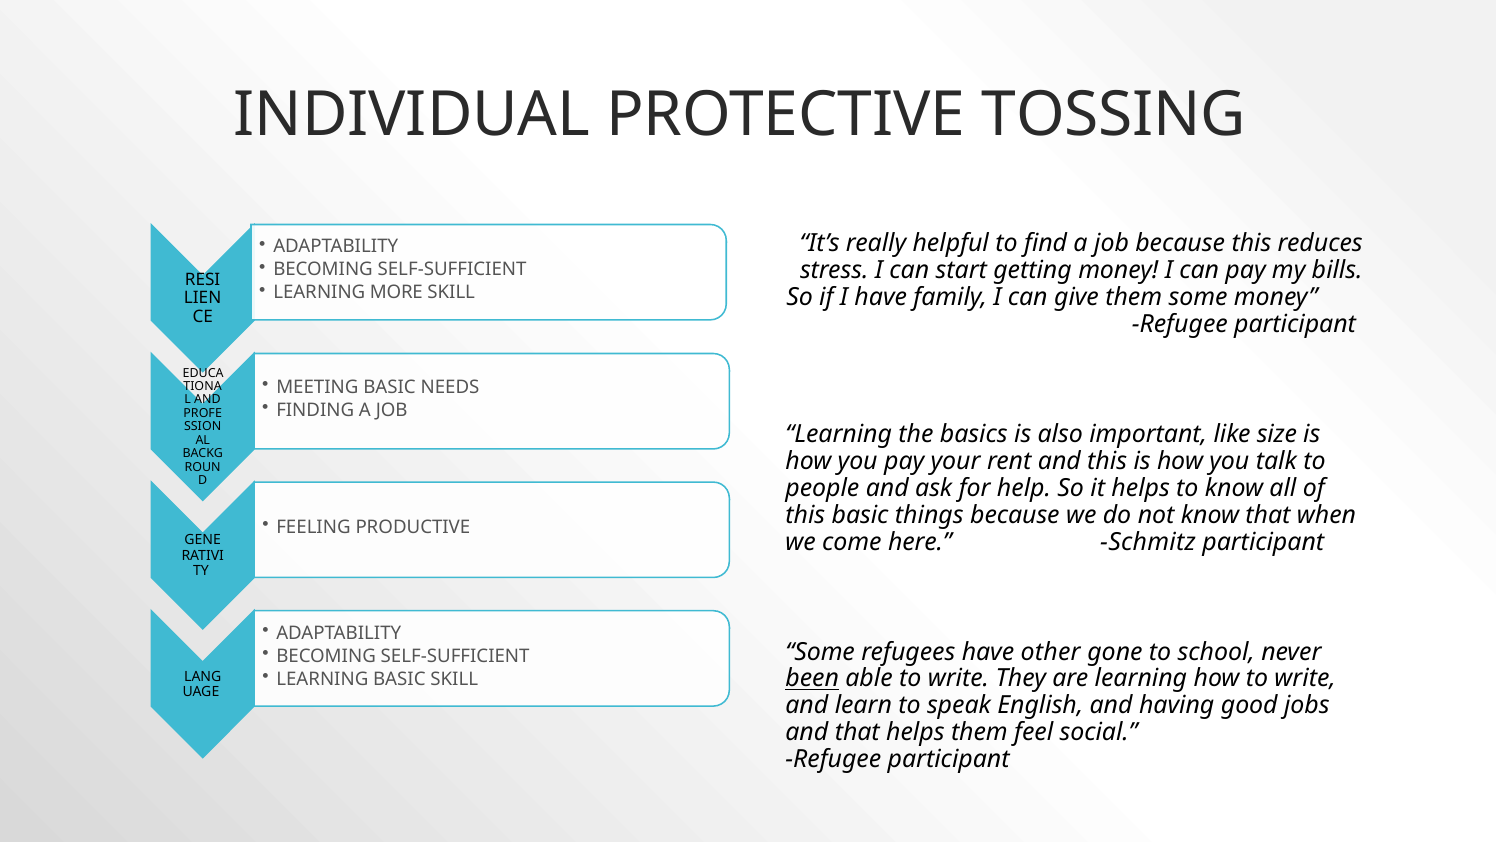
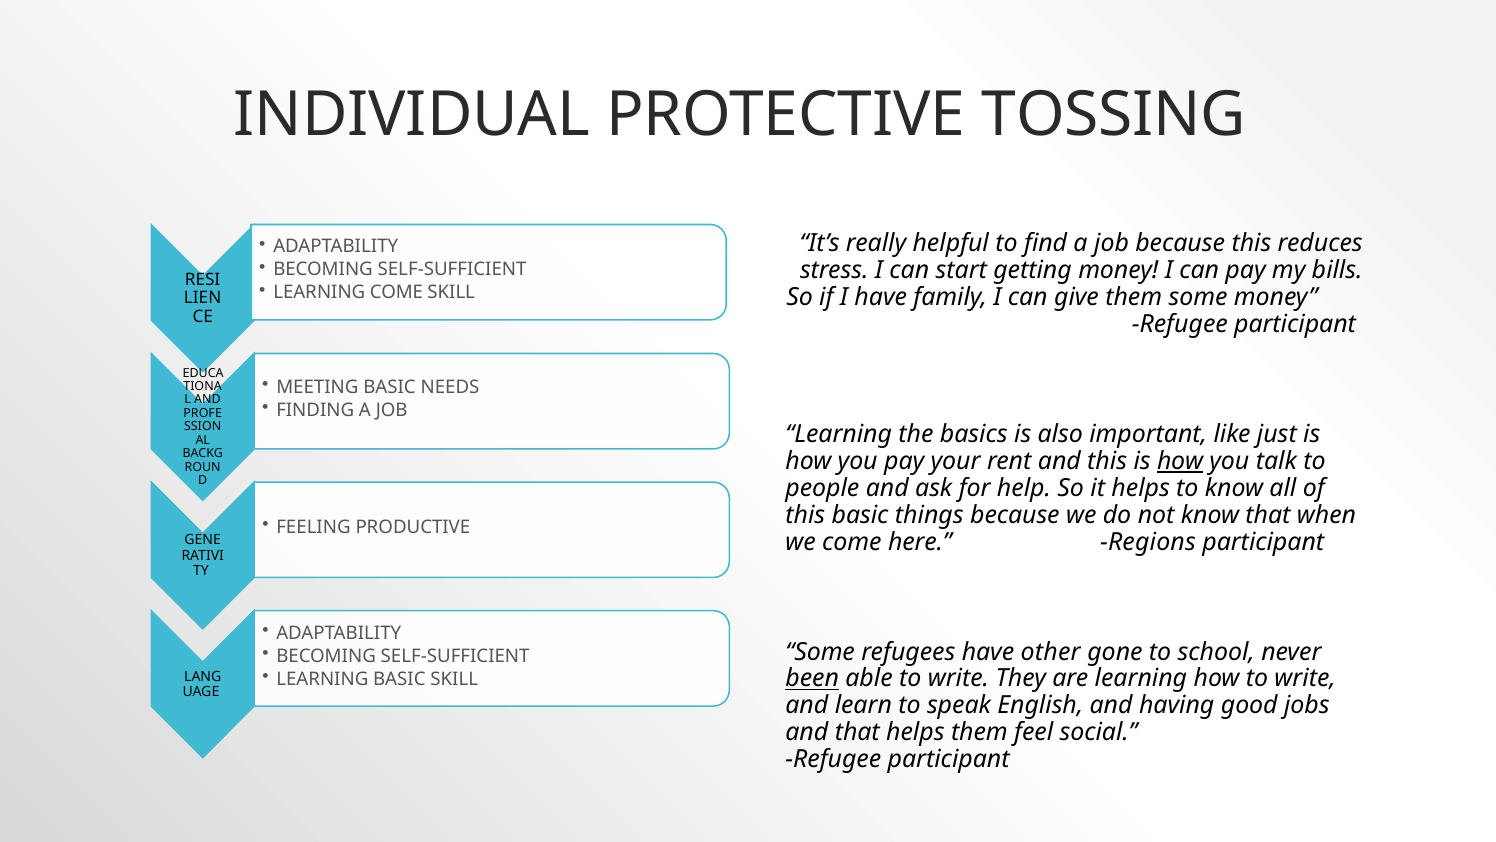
LEARNING MORE: MORE -> COME (396, 293)
size: size -> just (1277, 434)
how underline: none -> present (1180, 461)
Schmitz: Schmitz -> Regions (1148, 542)
